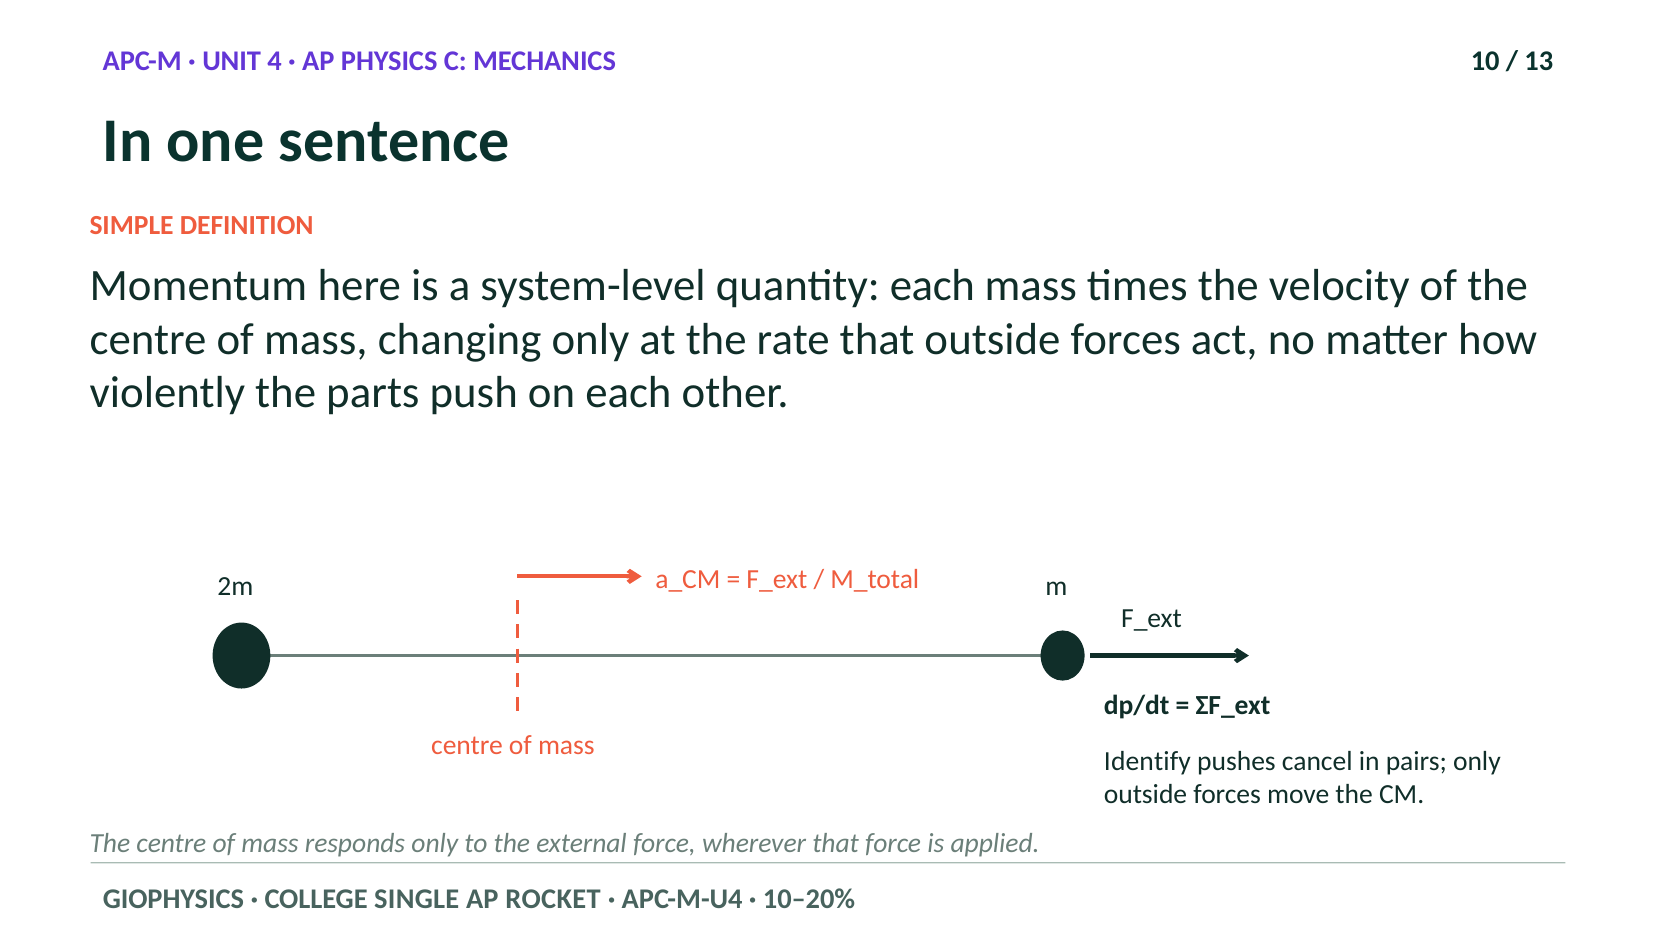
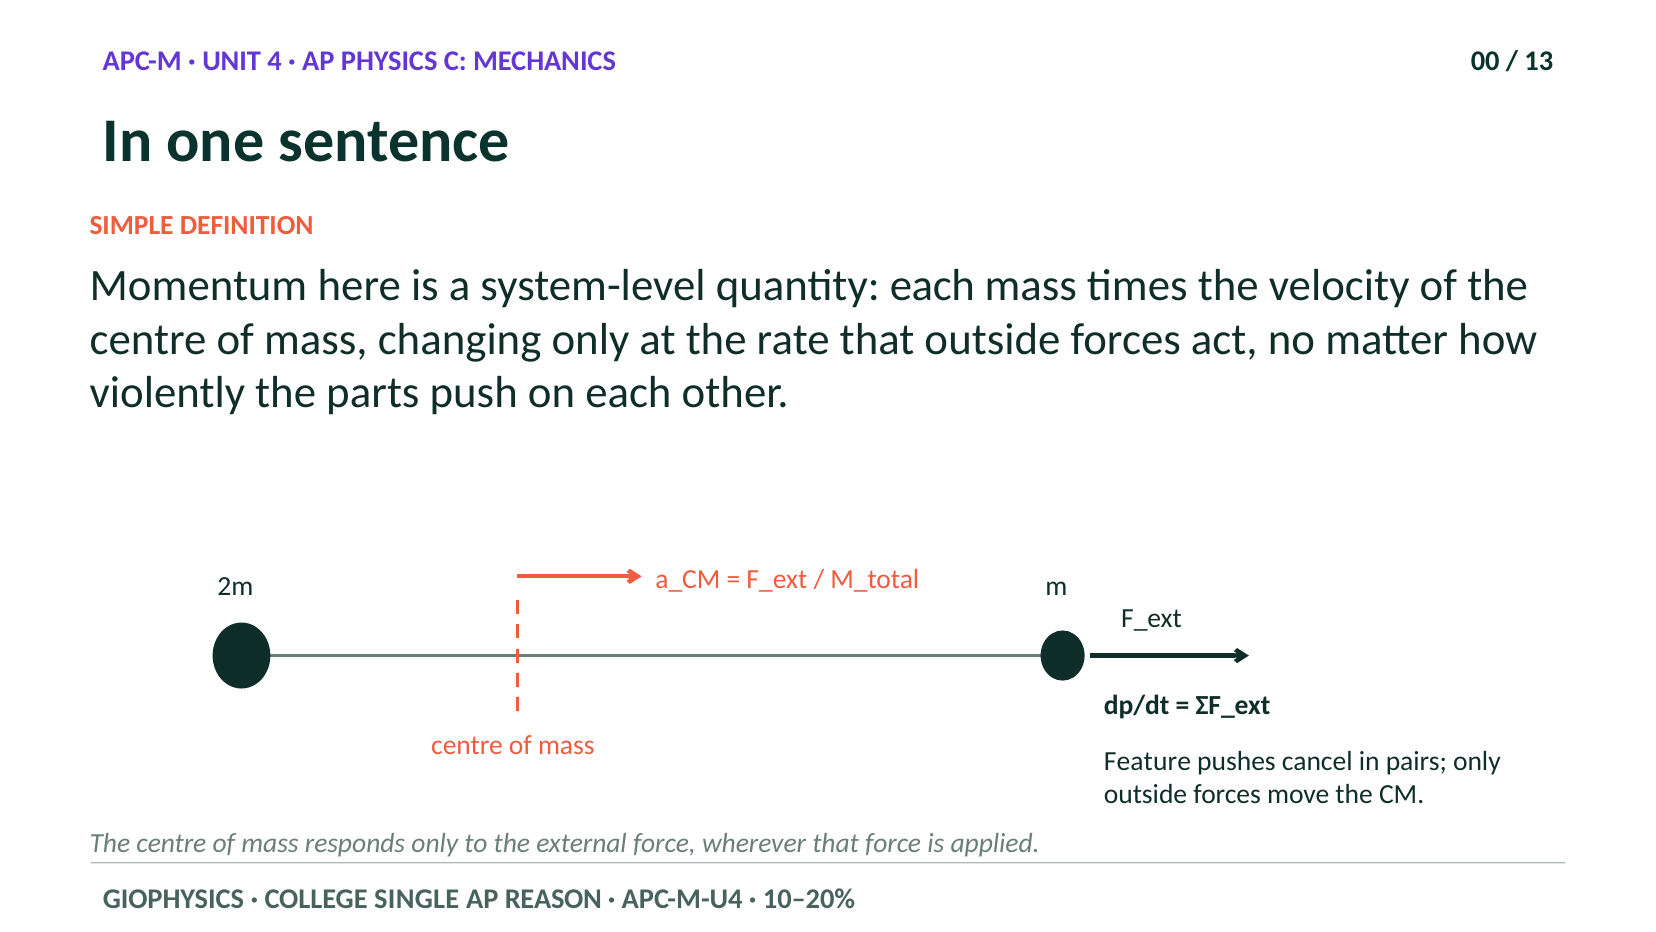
10: 10 -> 00 (1485, 61)
Identify: Identify -> Feature (1147, 761)
ROCKET: ROCKET -> REASON (553, 898)
